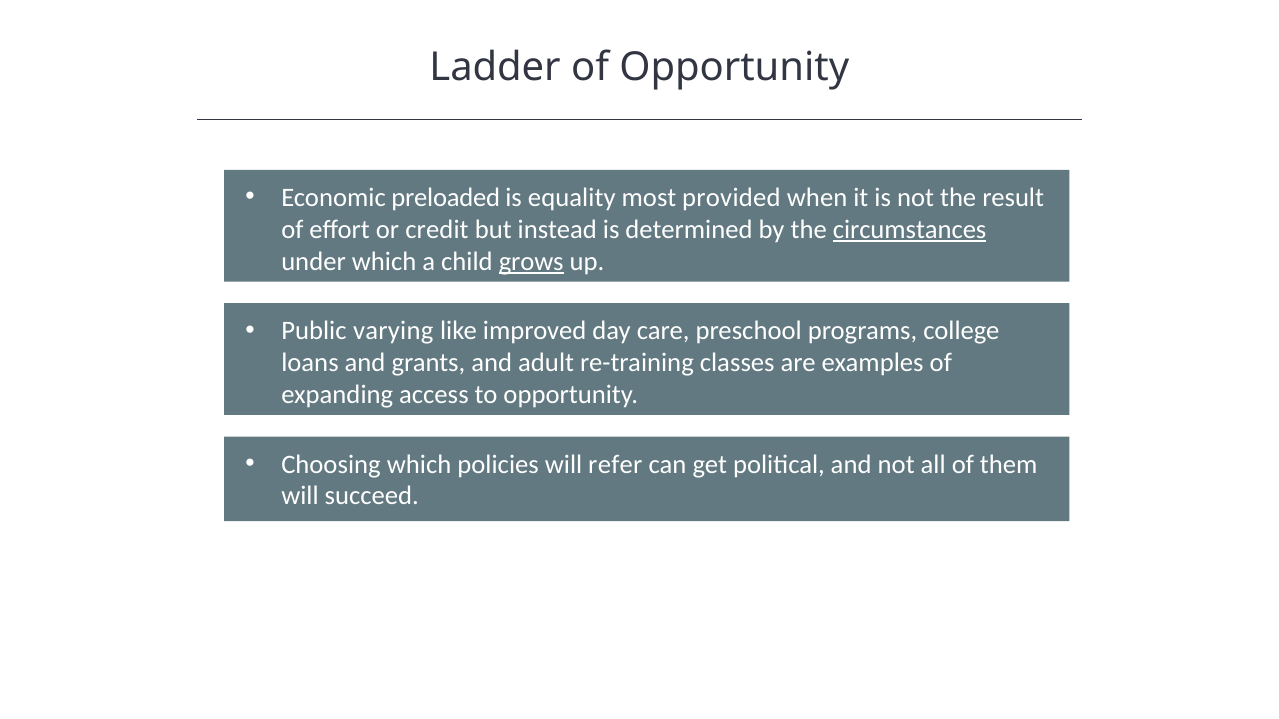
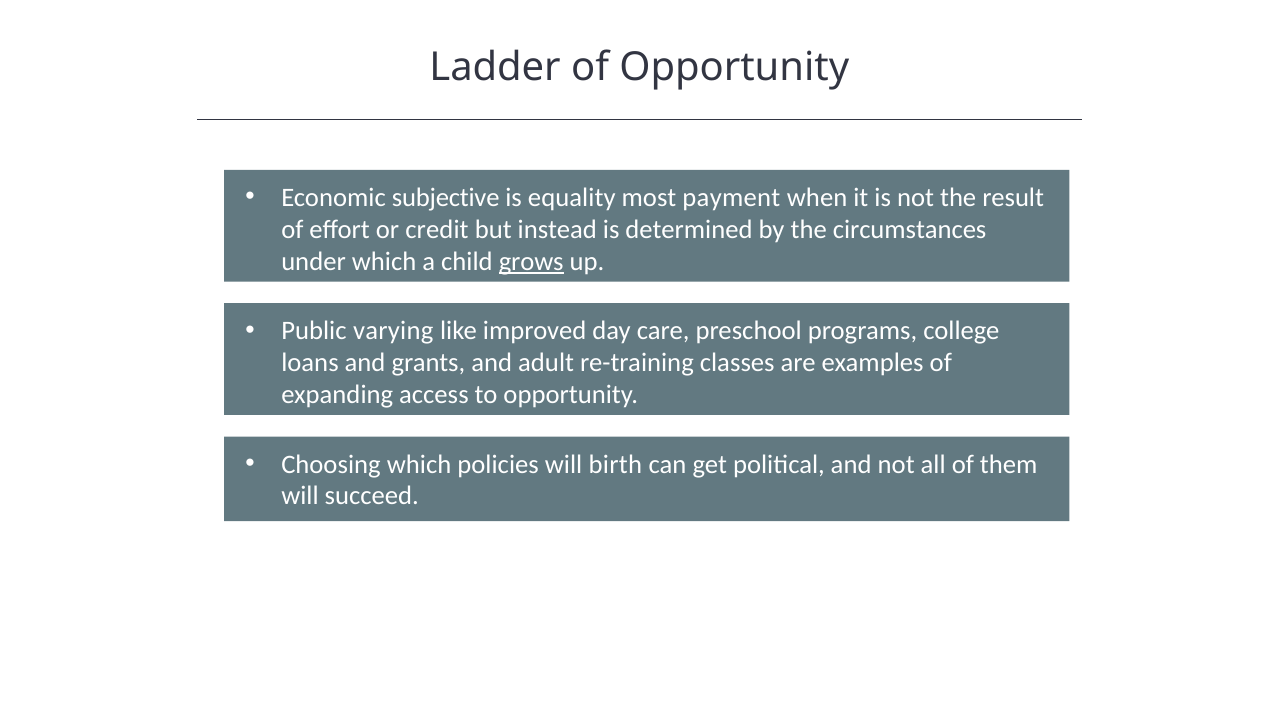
preloaded: preloaded -> subjective (446, 198)
provided: provided -> payment (731, 198)
circumstances underline: present -> none (910, 230)
refer: refer -> birth (615, 465)
